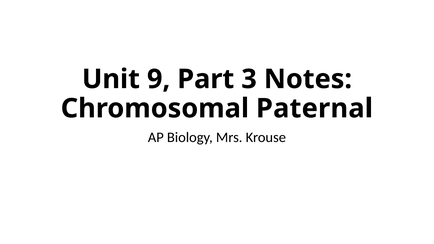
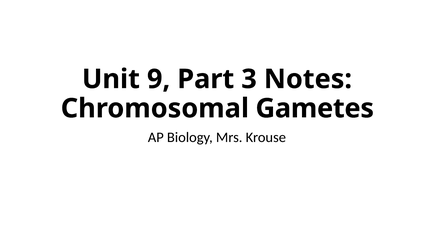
Paternal: Paternal -> Gametes (315, 108)
